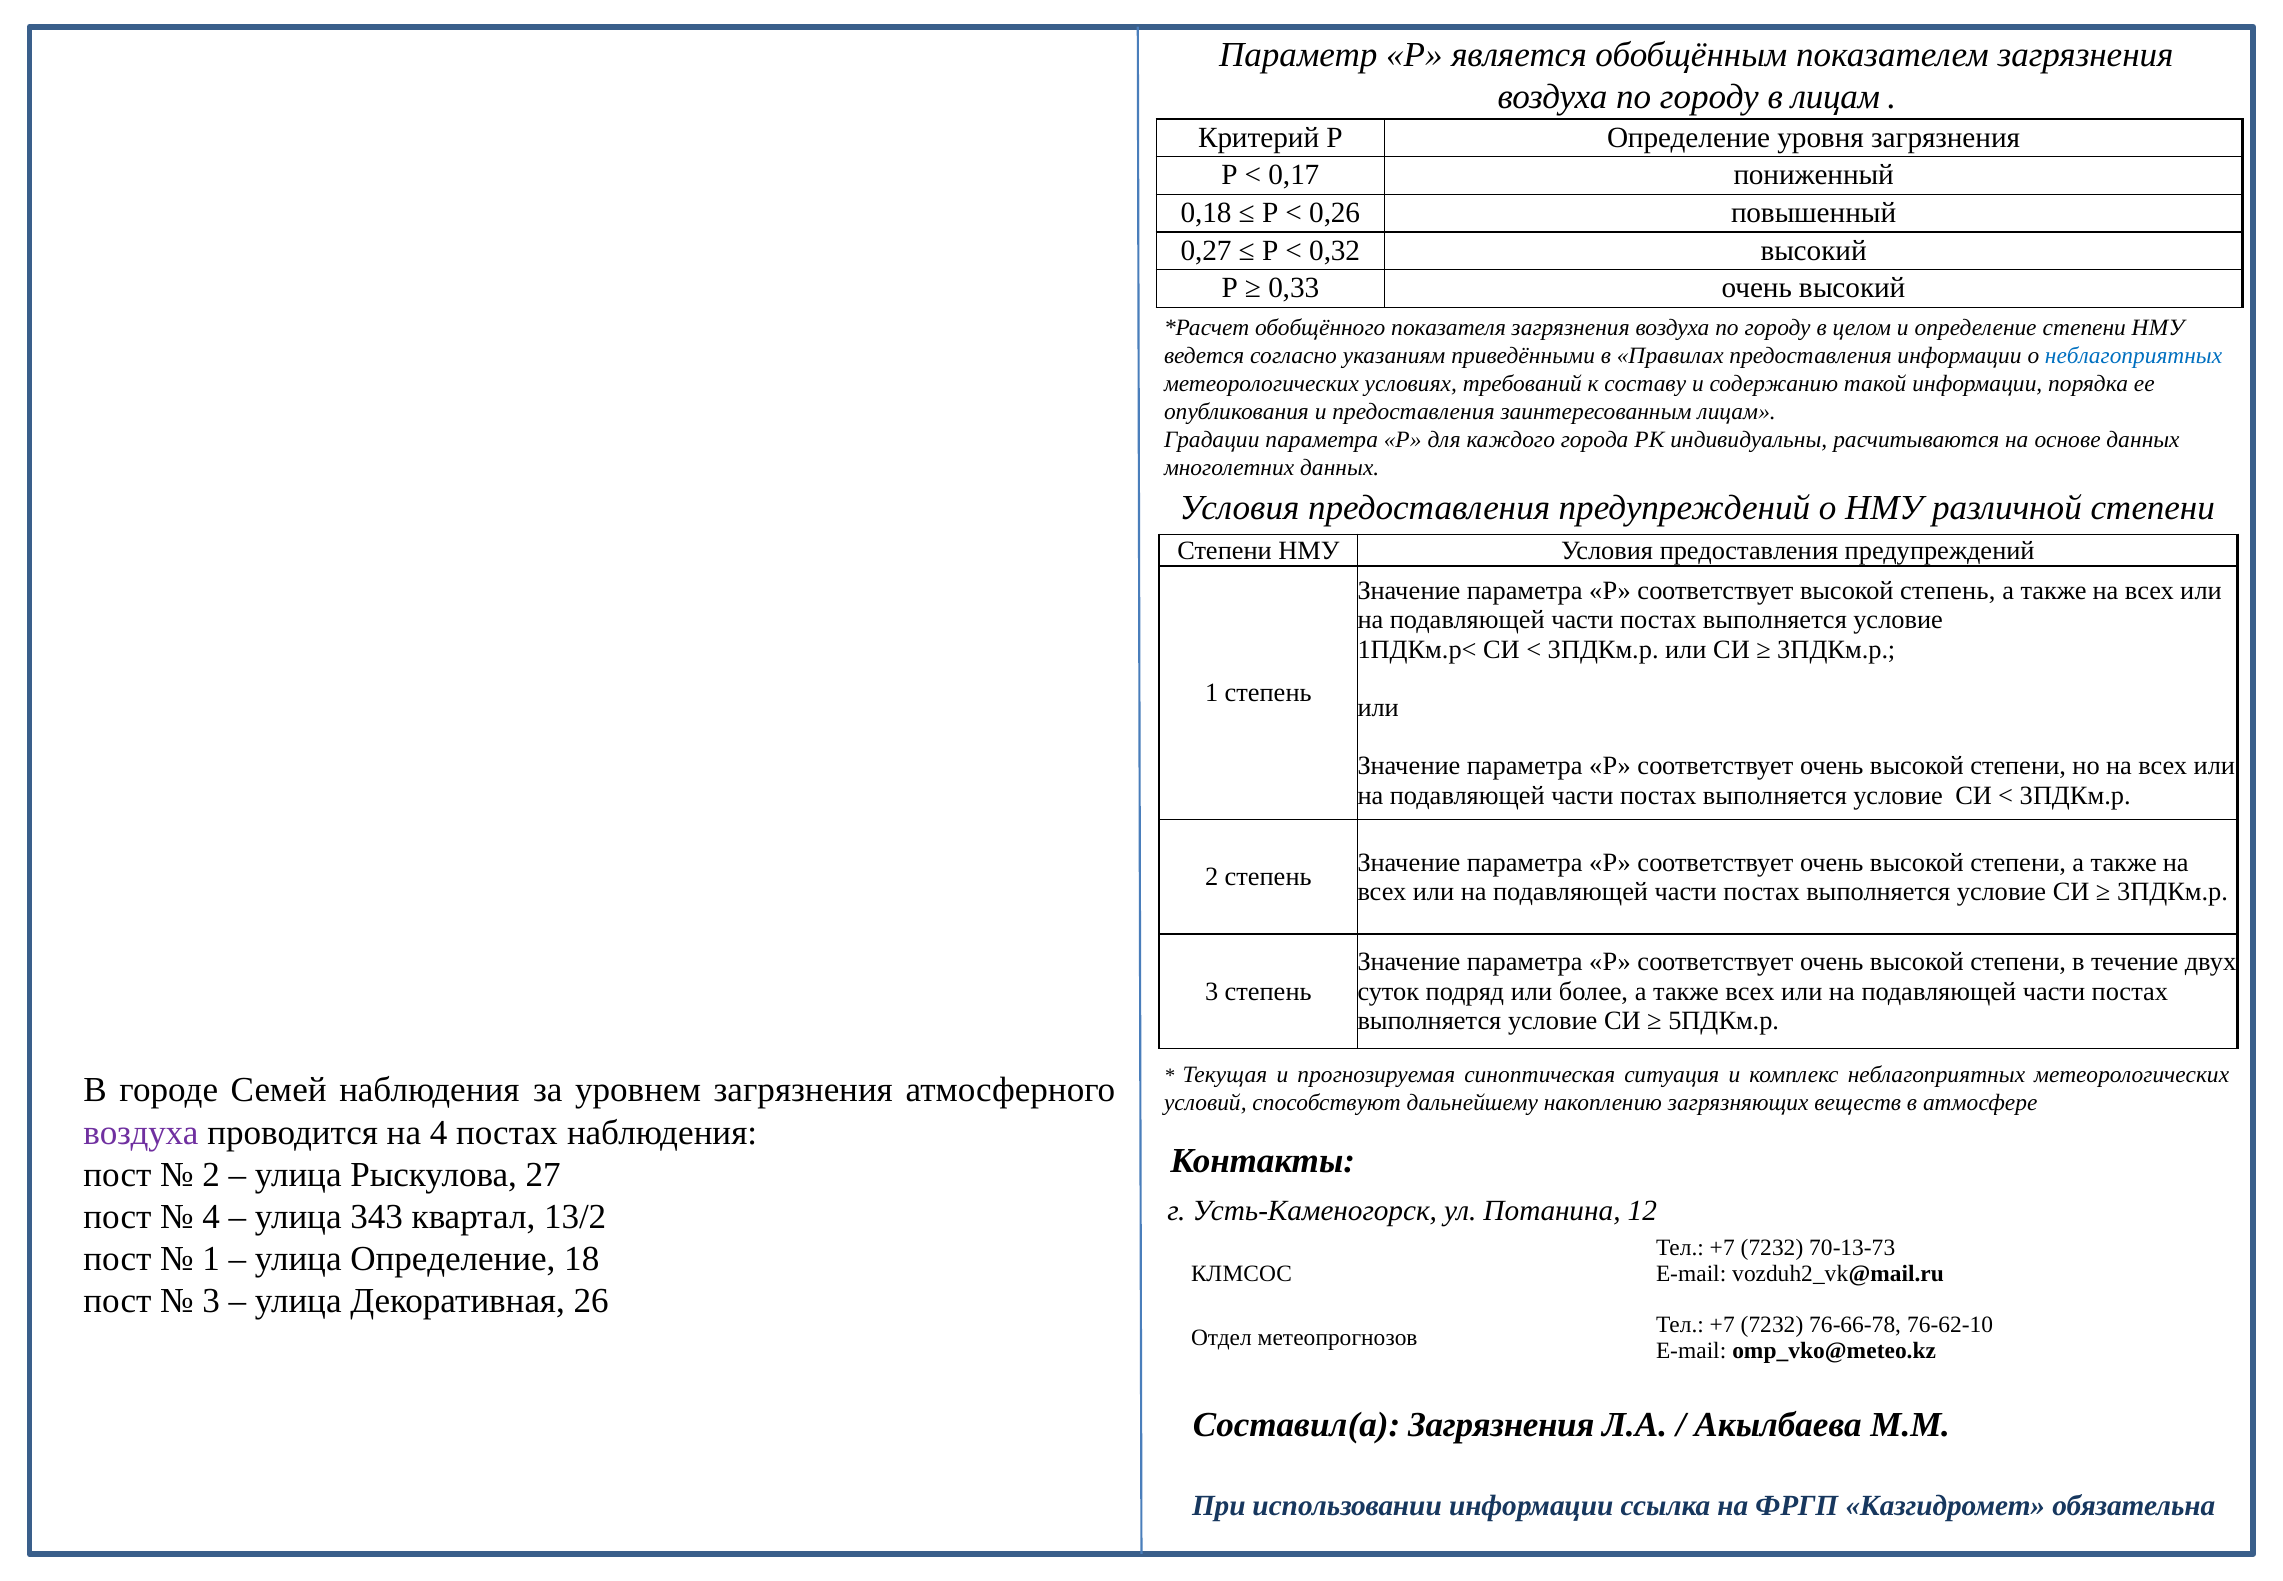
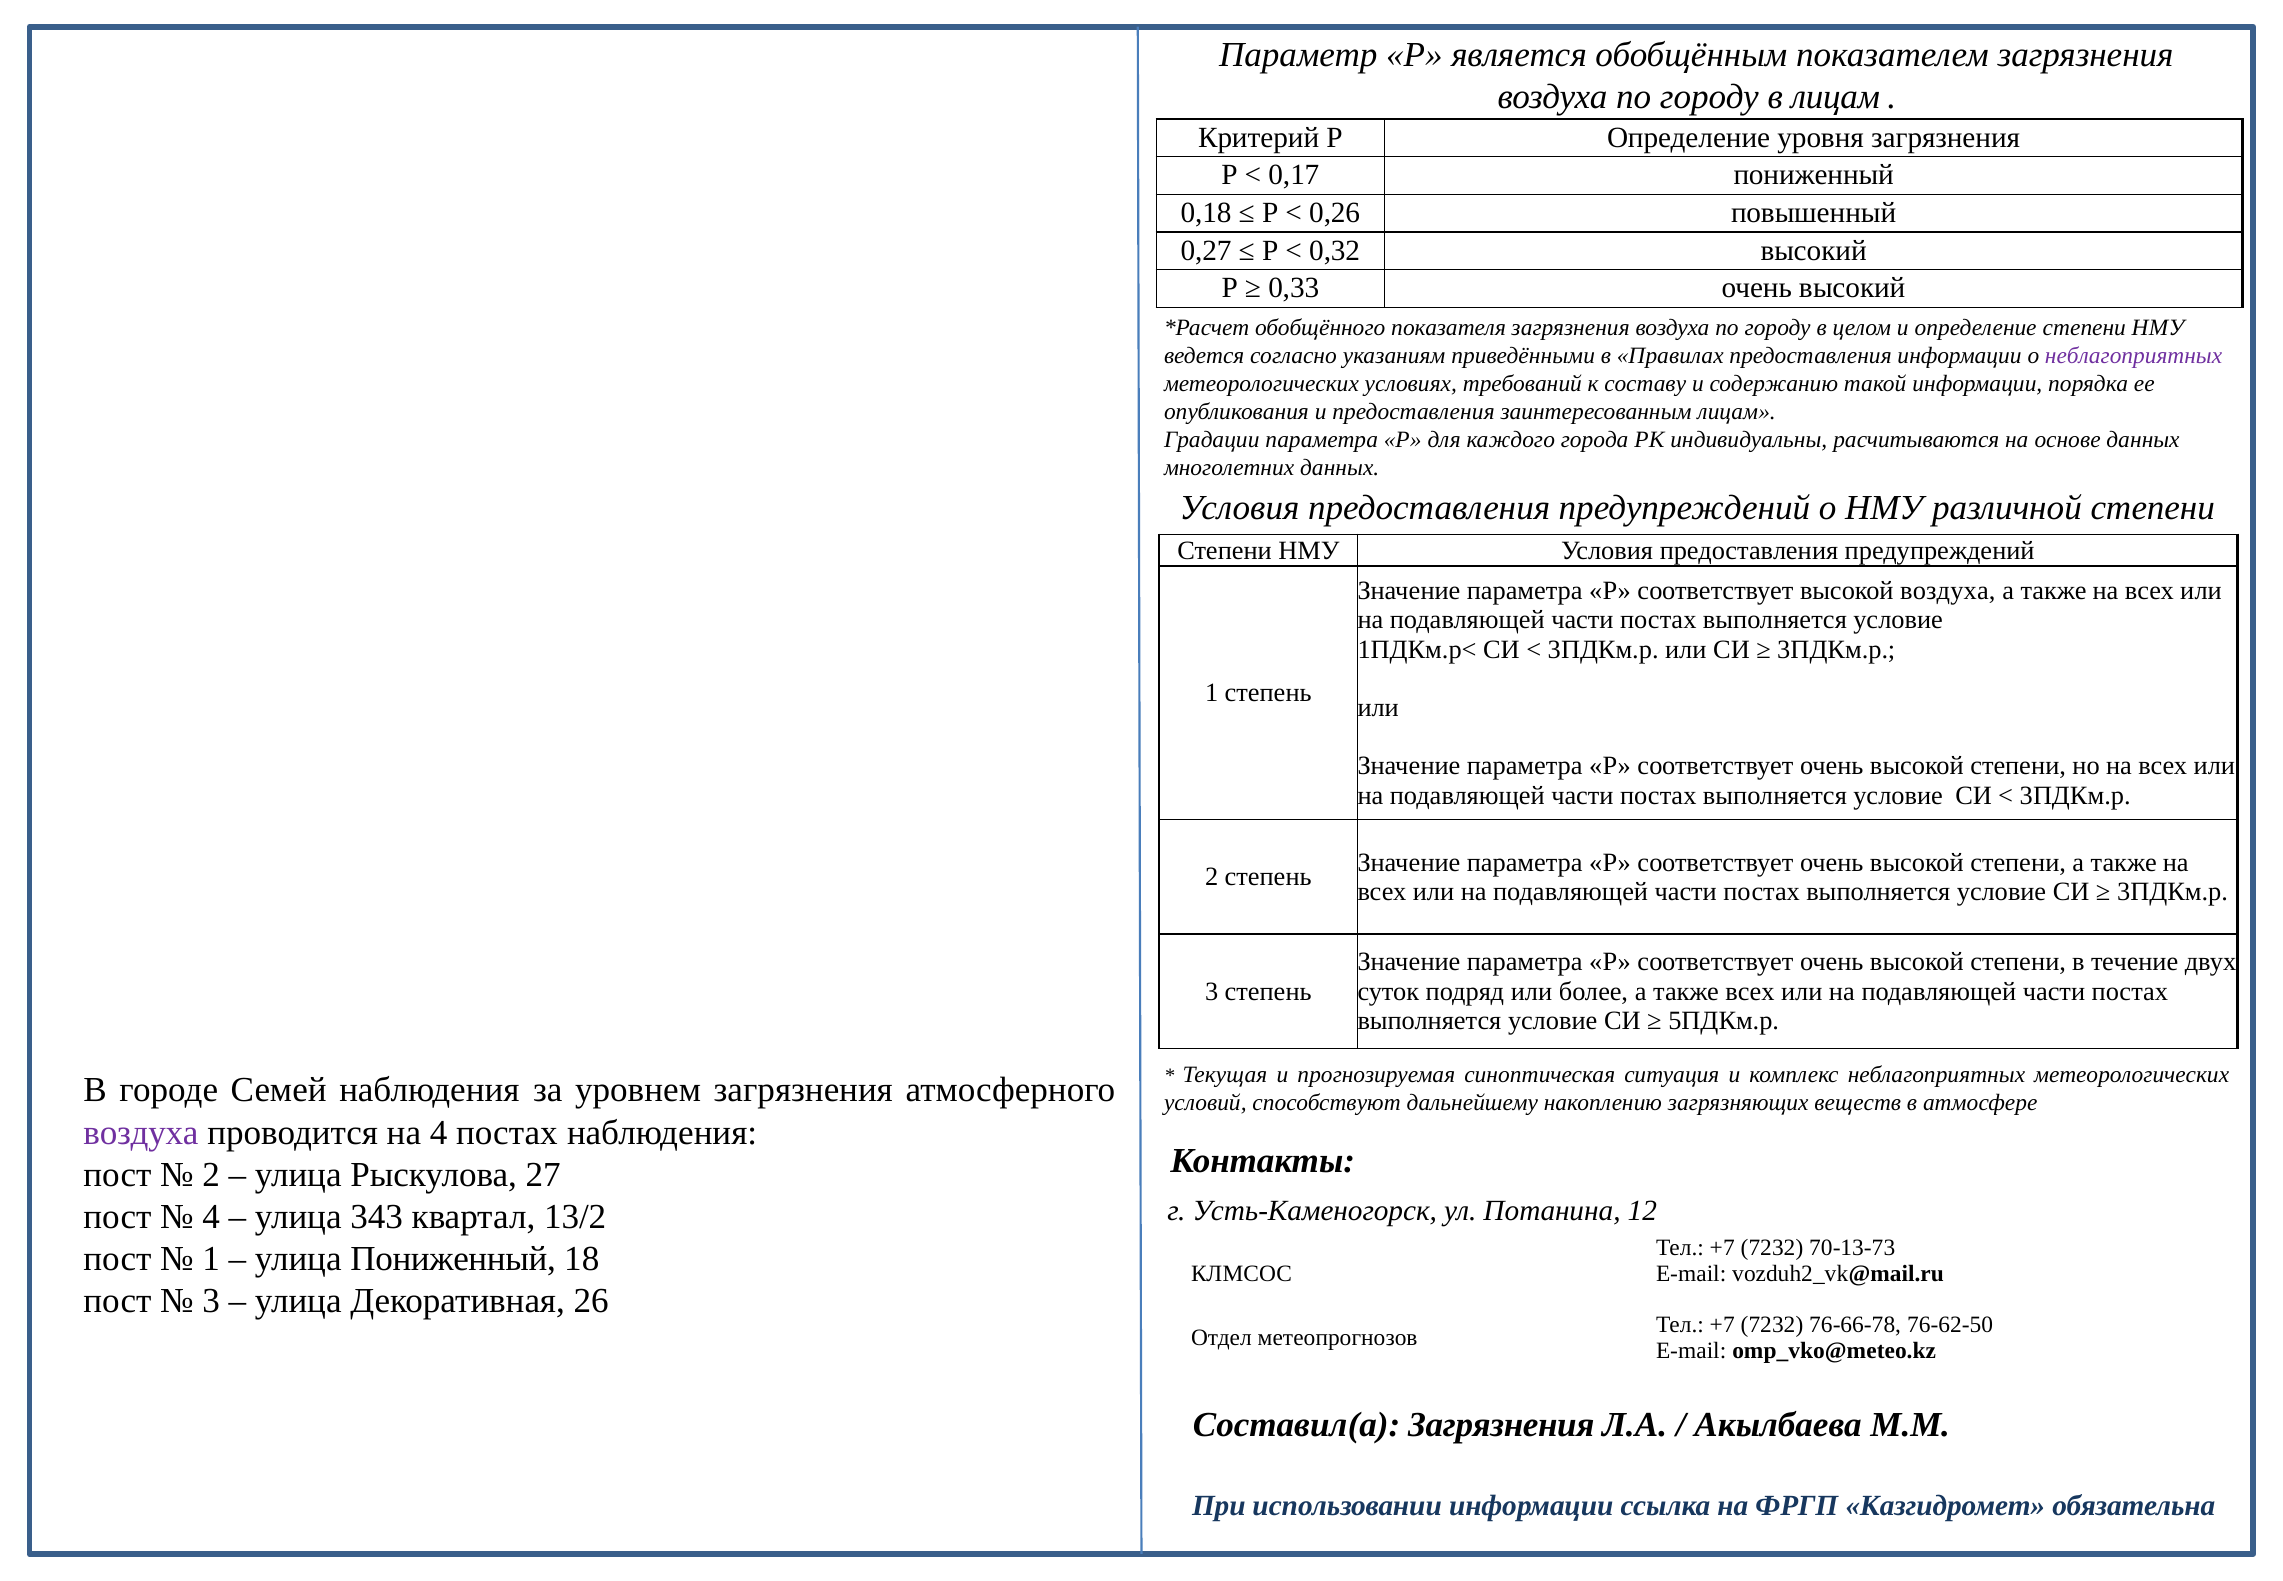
неблагоприятных colour: blue -> purple (2134, 356)
высокой степень: степень -> воздуха (1948, 591)
улица Определение: Определение -> Пониженный (453, 1259)
76-62-10: 76-62-10 -> 76-62-50 (1950, 1324)
